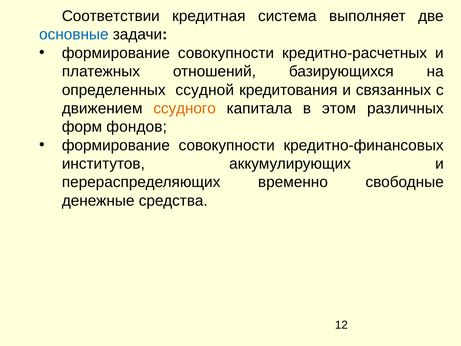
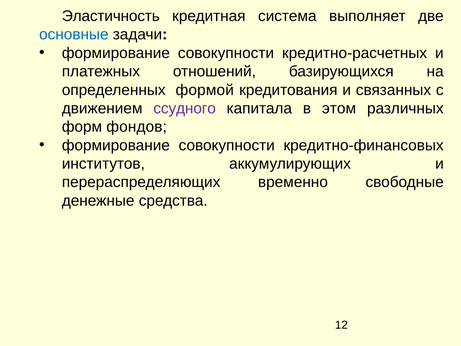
Соответствии: Соответствии -> Эластичность (111, 16)
ссудной: ссудной -> формой (205, 90)
ссудного colour: orange -> purple (185, 108)
